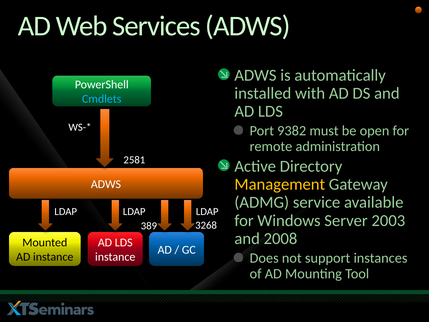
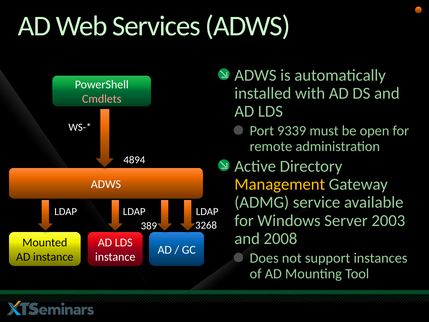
Cmdlets colour: light blue -> pink (102, 99)
9382: 9382 -> 9339 (292, 131)
2581: 2581 -> 4894 (134, 160)
